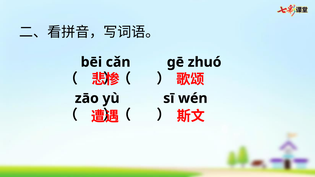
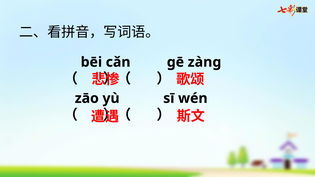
zhuó: zhuó -> zàng (204, 62)
